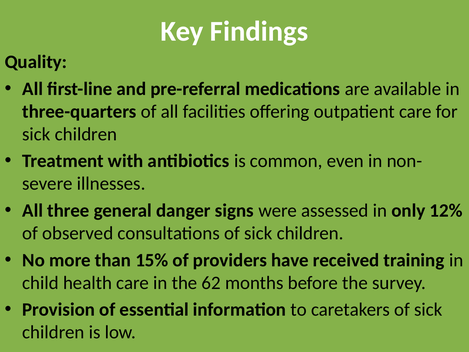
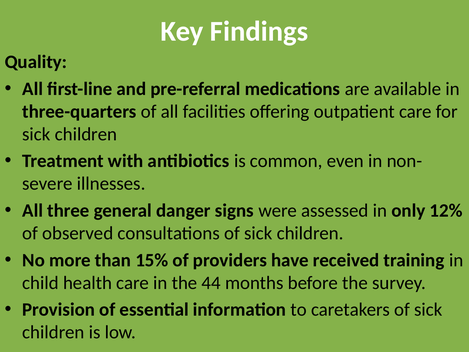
62: 62 -> 44 (211, 283)
